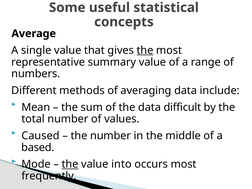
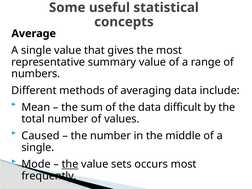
the underline: present -> none (145, 50)
based: based -> single (38, 147)
into: into -> sets (121, 164)
